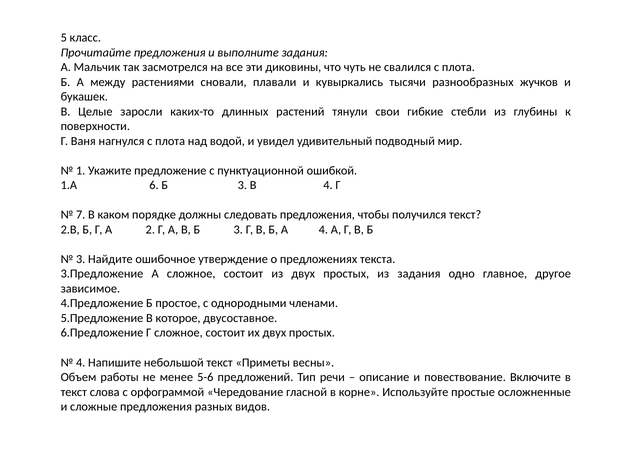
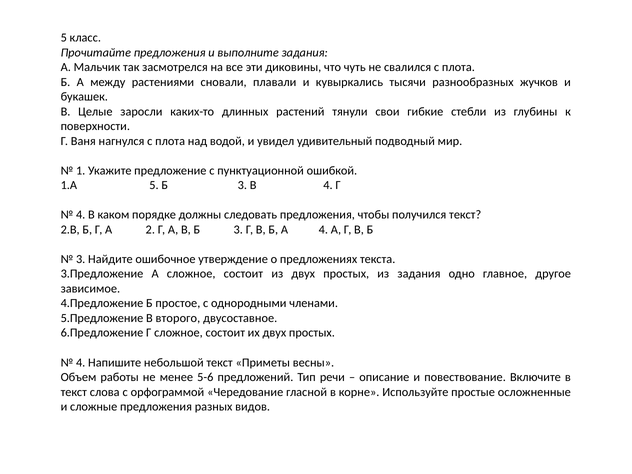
6: 6 -> 5 (154, 185)
7: 7 -> 4 (81, 215)
которое: которое -> второго (178, 318)
